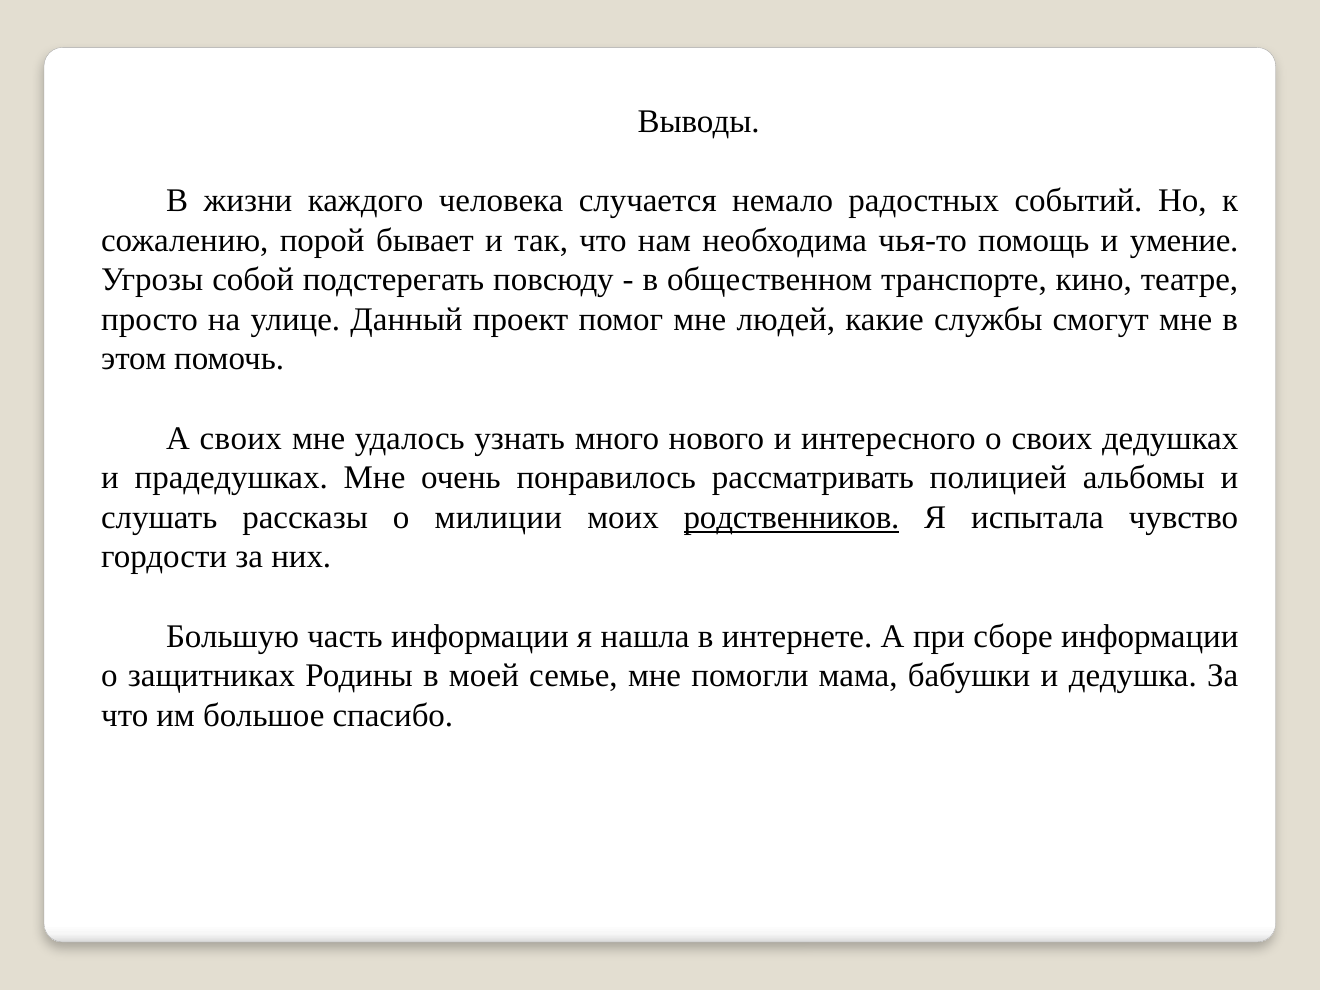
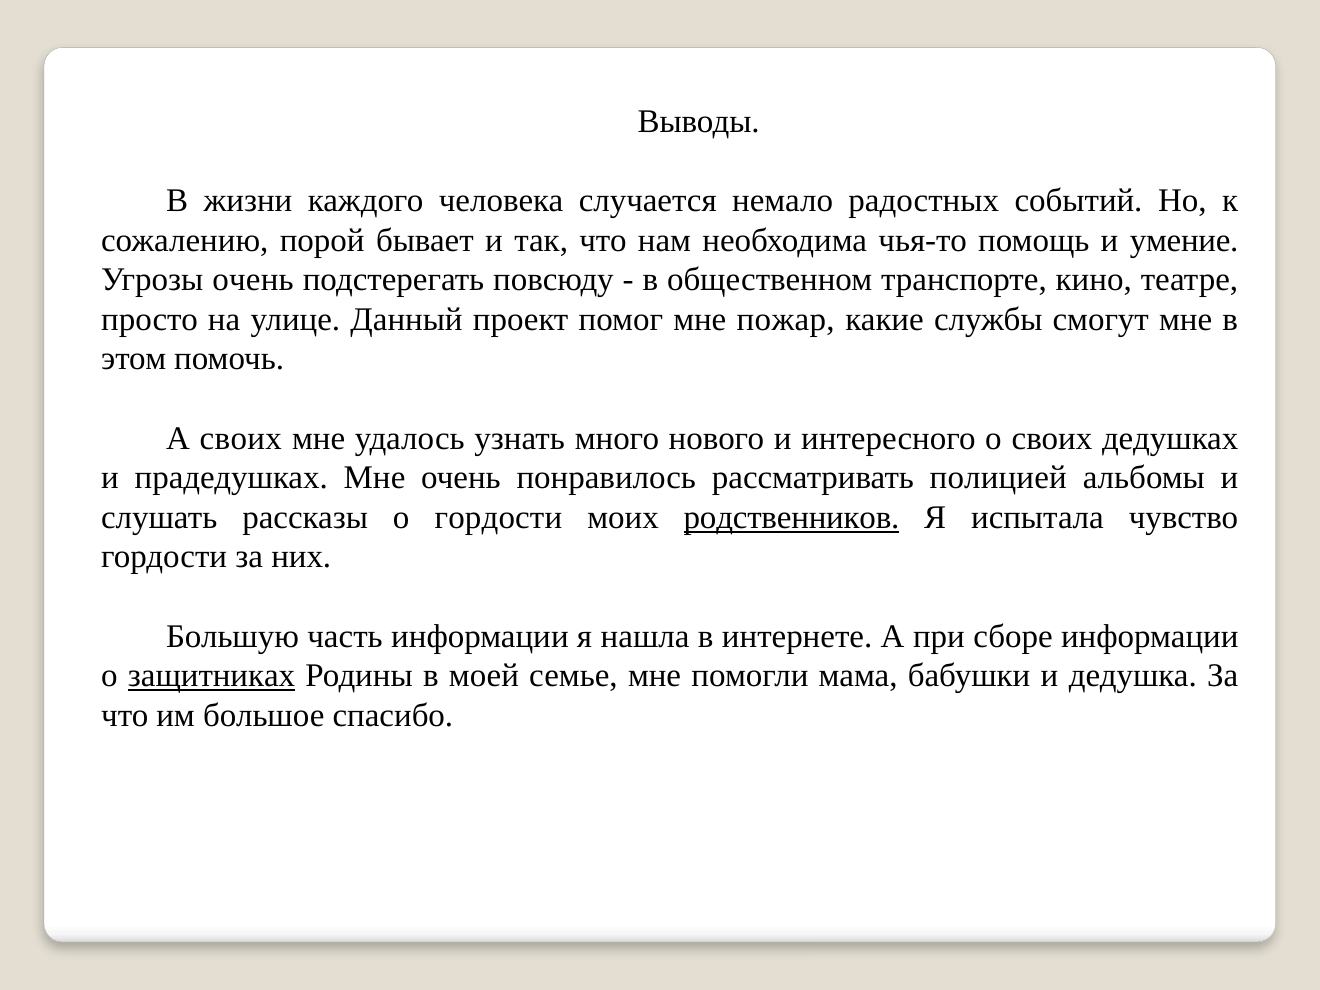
Угрозы собой: собой -> очень (253, 280)
людей: людей -> пожар (786, 319)
о милиции: милиции -> гордости (498, 517)
защитниках underline: none -> present (212, 676)
